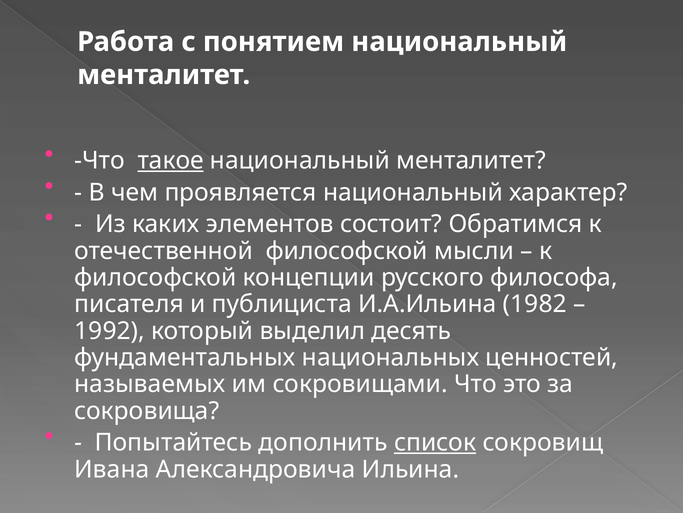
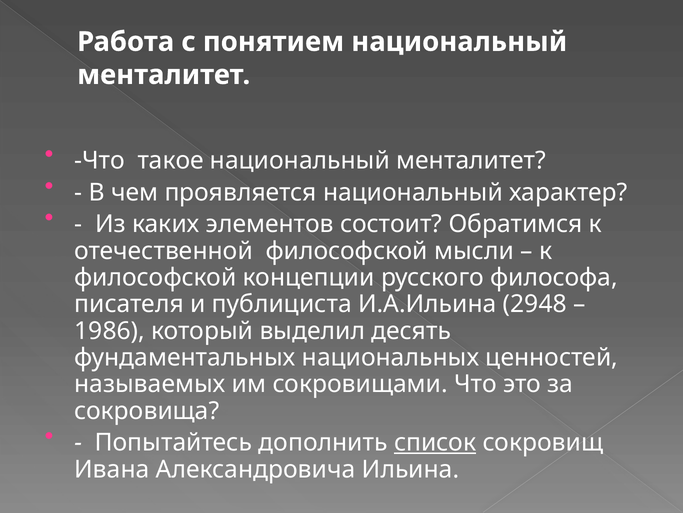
такое underline: present -> none (171, 161)
1982: 1982 -> 2948 (535, 304)
1992: 1992 -> 1986 (110, 330)
